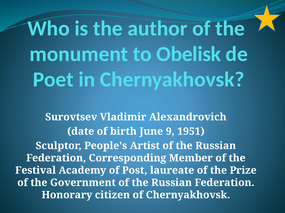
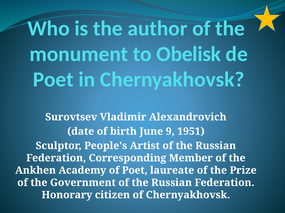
Festival: Festival -> Ankhen (36, 171)
of Post: Post -> Poet (135, 171)
